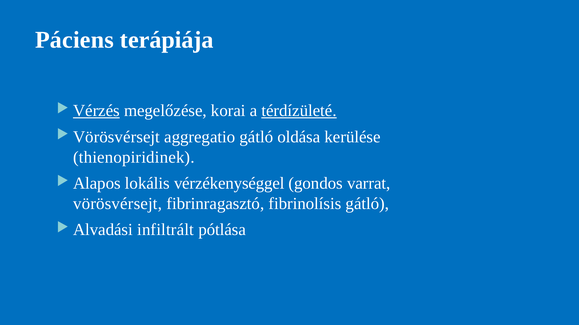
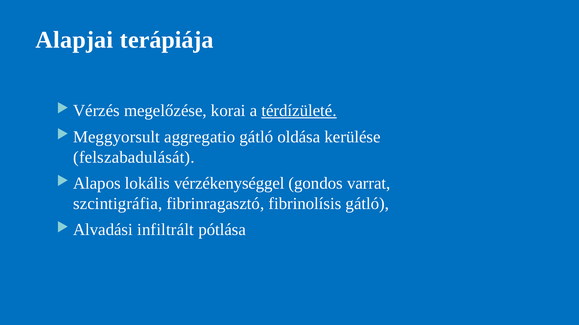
Páciens: Páciens -> Alapjai (74, 40)
Vérzés underline: present -> none (96, 111)
Vörösvérsejt: Vörösvérsejt -> Meggyorsult (117, 137)
thienopiridinek: thienopiridinek -> felszabadulását (134, 157)
vörösvérsejt: vörösvérsejt -> szcintigráfia (118, 204)
